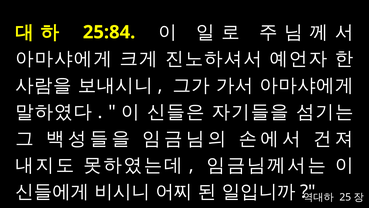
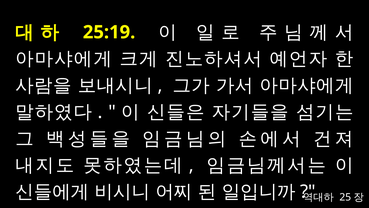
25:84: 25:84 -> 25:19 (109, 32)
